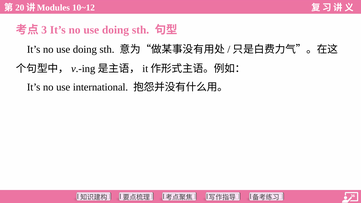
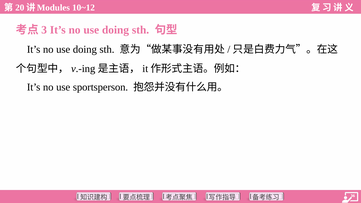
international: international -> sportsperson (100, 87)
